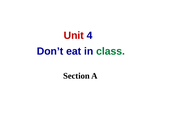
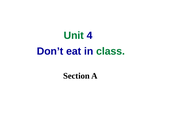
Unit colour: red -> green (74, 35)
